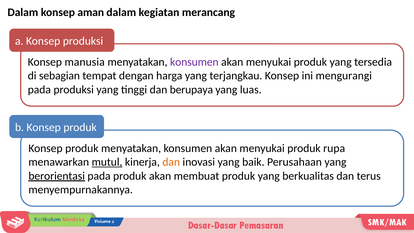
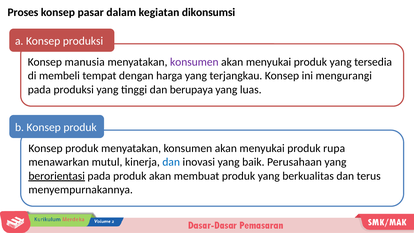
Dalam: Dalam -> Proses (23, 12)
aman: aman -> pasar (91, 12)
merancang: merancang -> dikonsumsi (209, 12)
sebagian: sebagian -> membeli (59, 76)
mutul underline: present -> none (107, 162)
dan colour: orange -> blue (171, 162)
